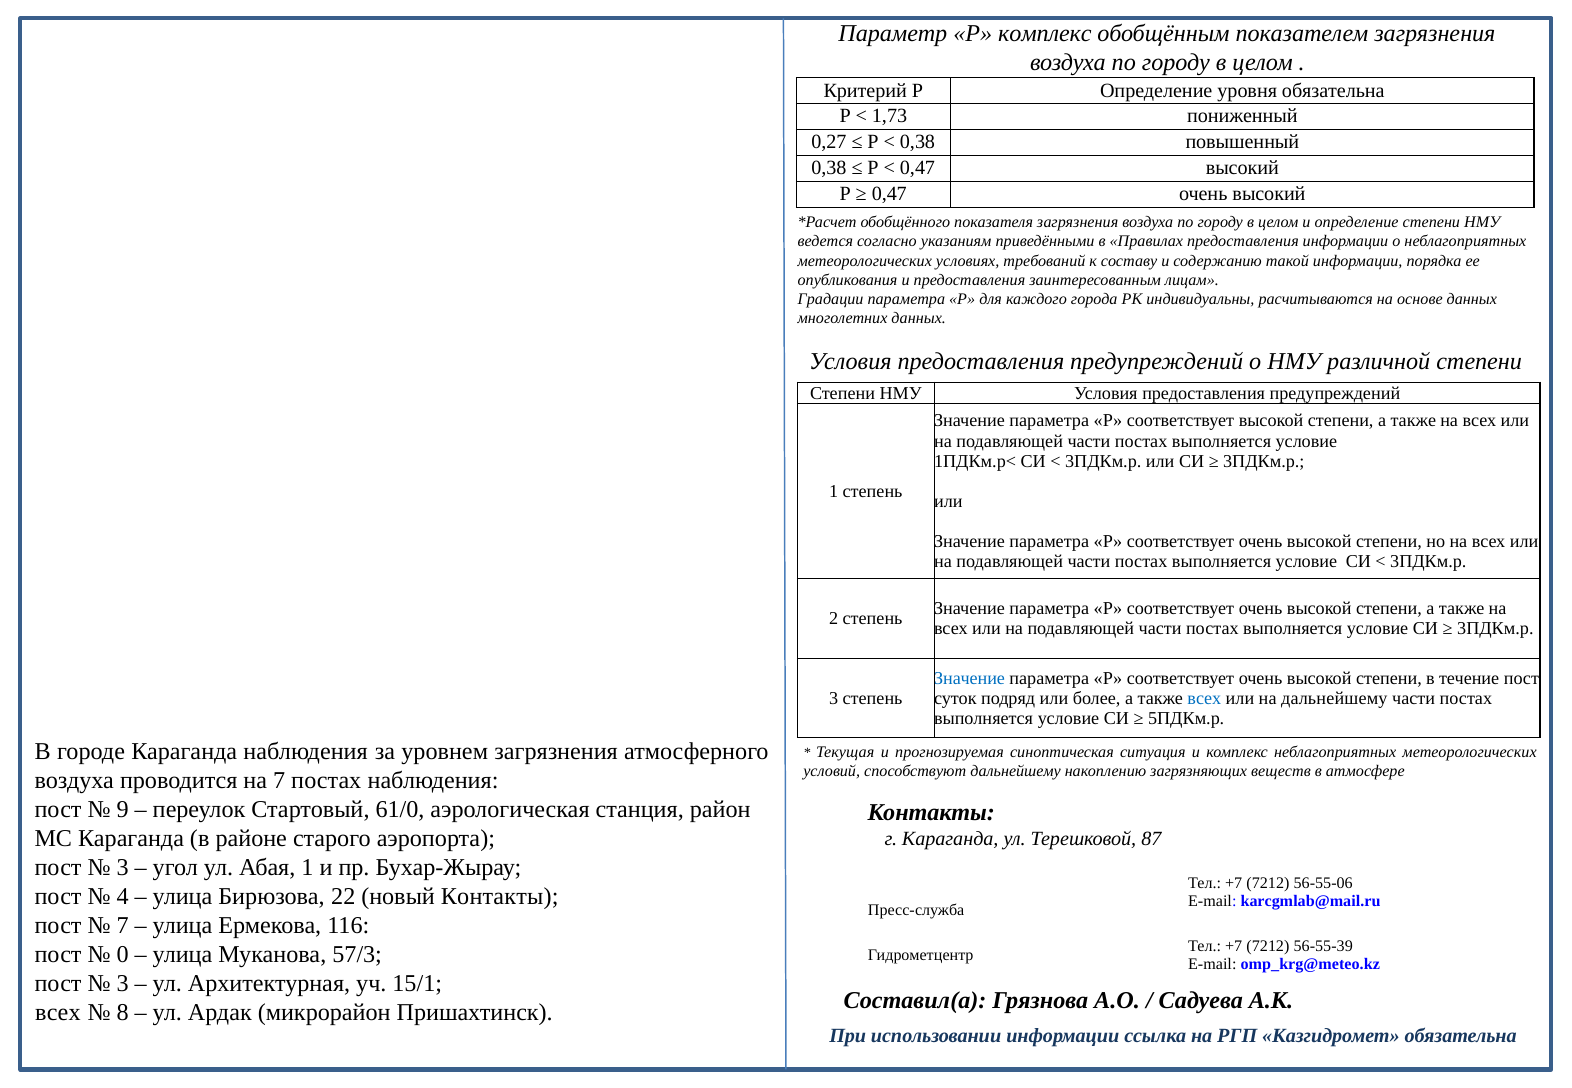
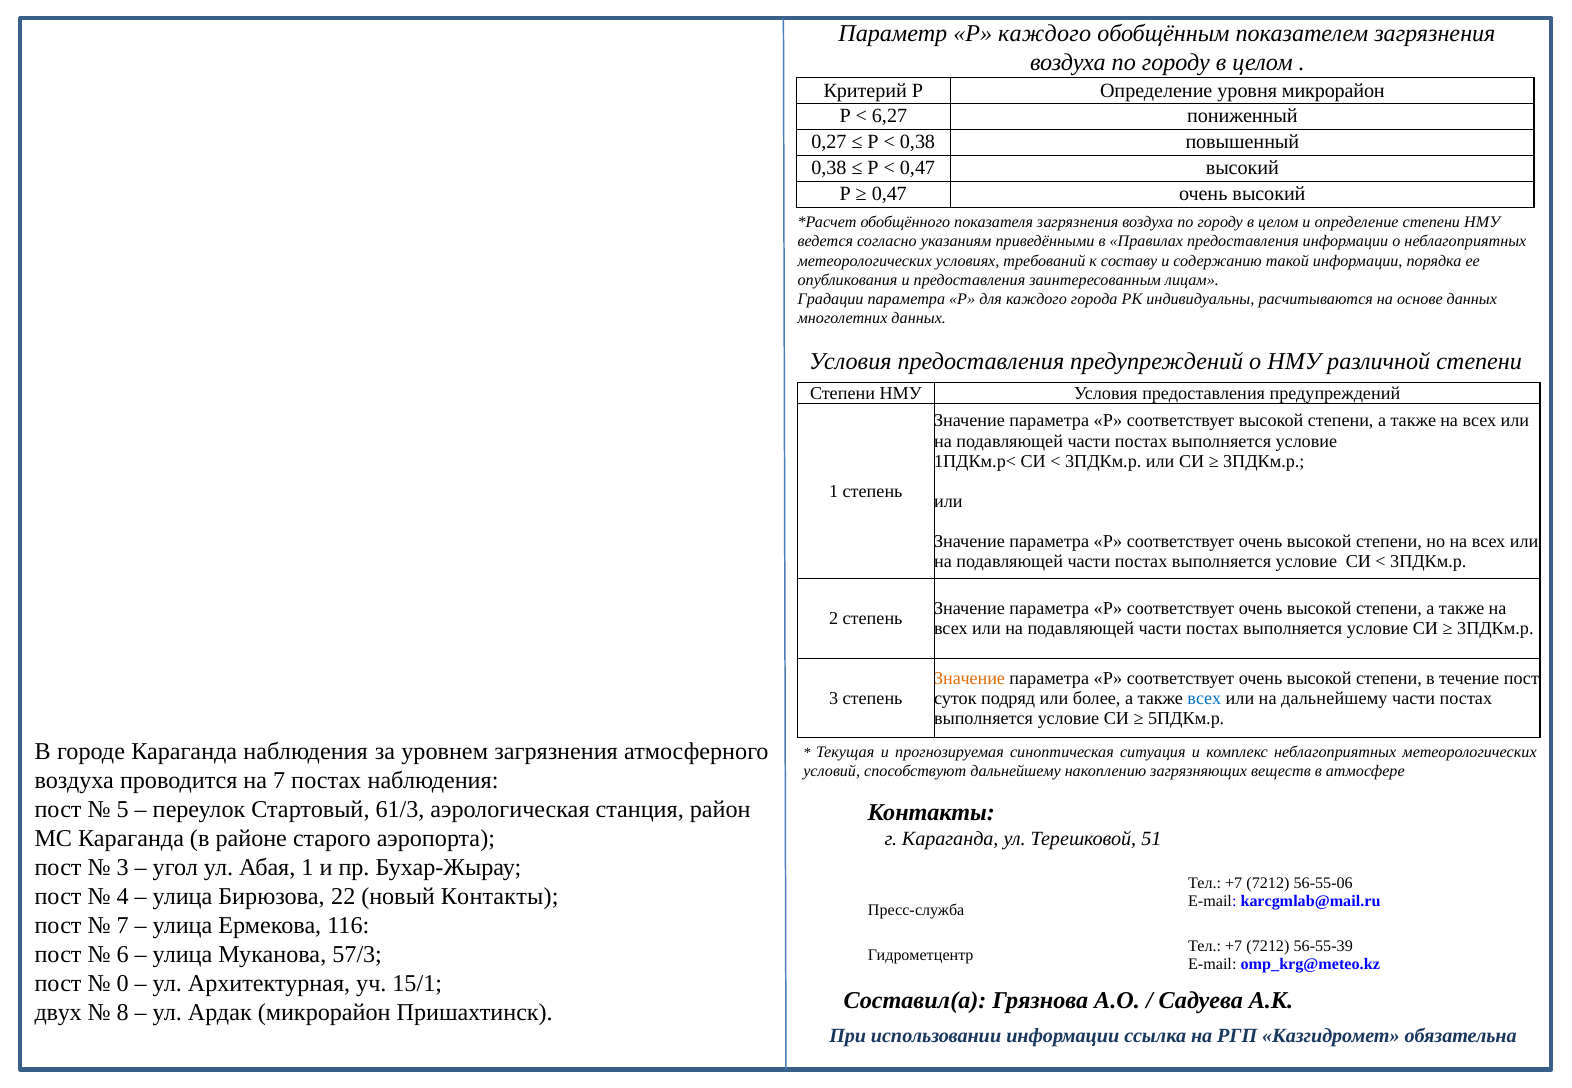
Р комплекс: комплекс -> каждого (1045, 33)
уровня обязательна: обязательна -> микрорайон (1333, 90)
1,73: 1,73 -> 6,27 (890, 116)
Значение colour: blue -> orange (970, 678)
9: 9 -> 5 (123, 809)
61/0: 61/0 -> 61/3 (400, 809)
87: 87 -> 51 (1151, 839)
0: 0 -> 6 (123, 954)
3: 3 -> 0 (123, 983)
всех: всех -> двух (58, 1012)
